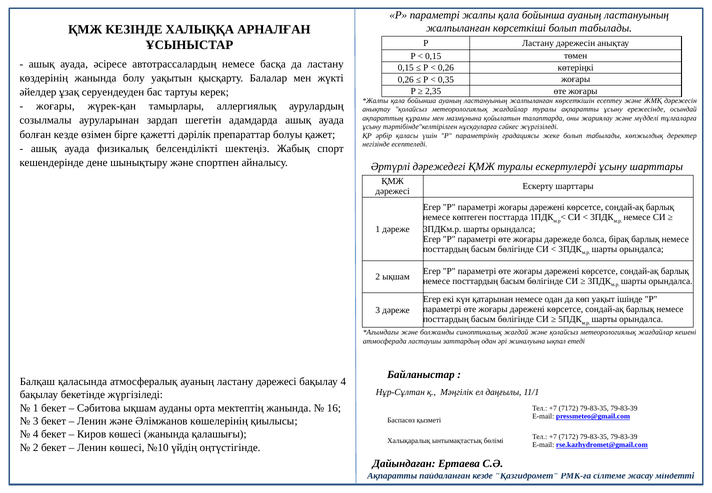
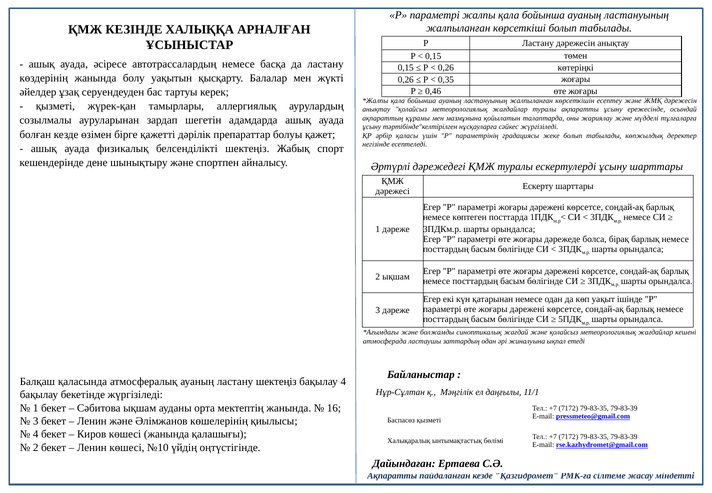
2,35: 2,35 -> 0,46 (433, 91)
жоғары: жоғары -> қызметі (55, 106)
ластану дәрежесі: дәрежесі -> шектеңіз (276, 382)
